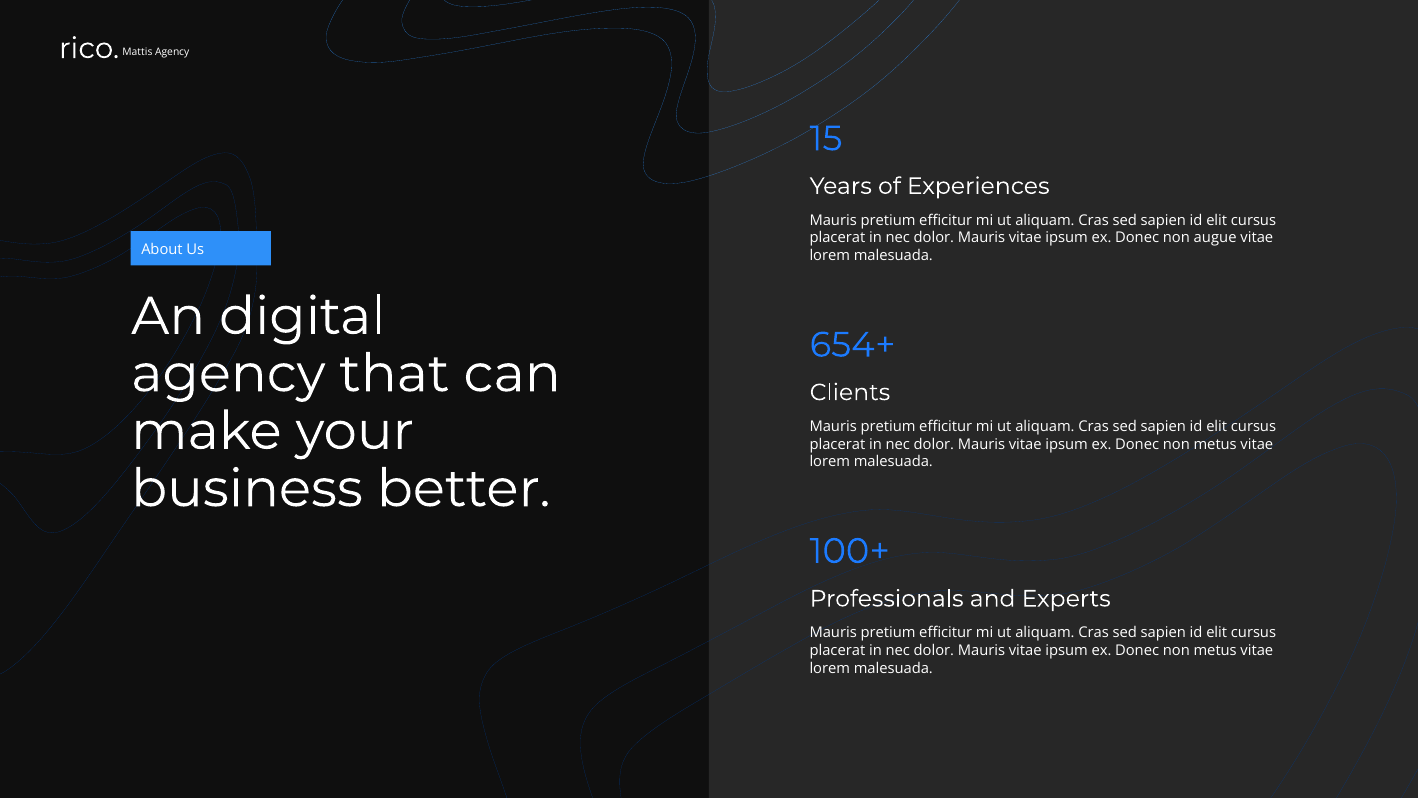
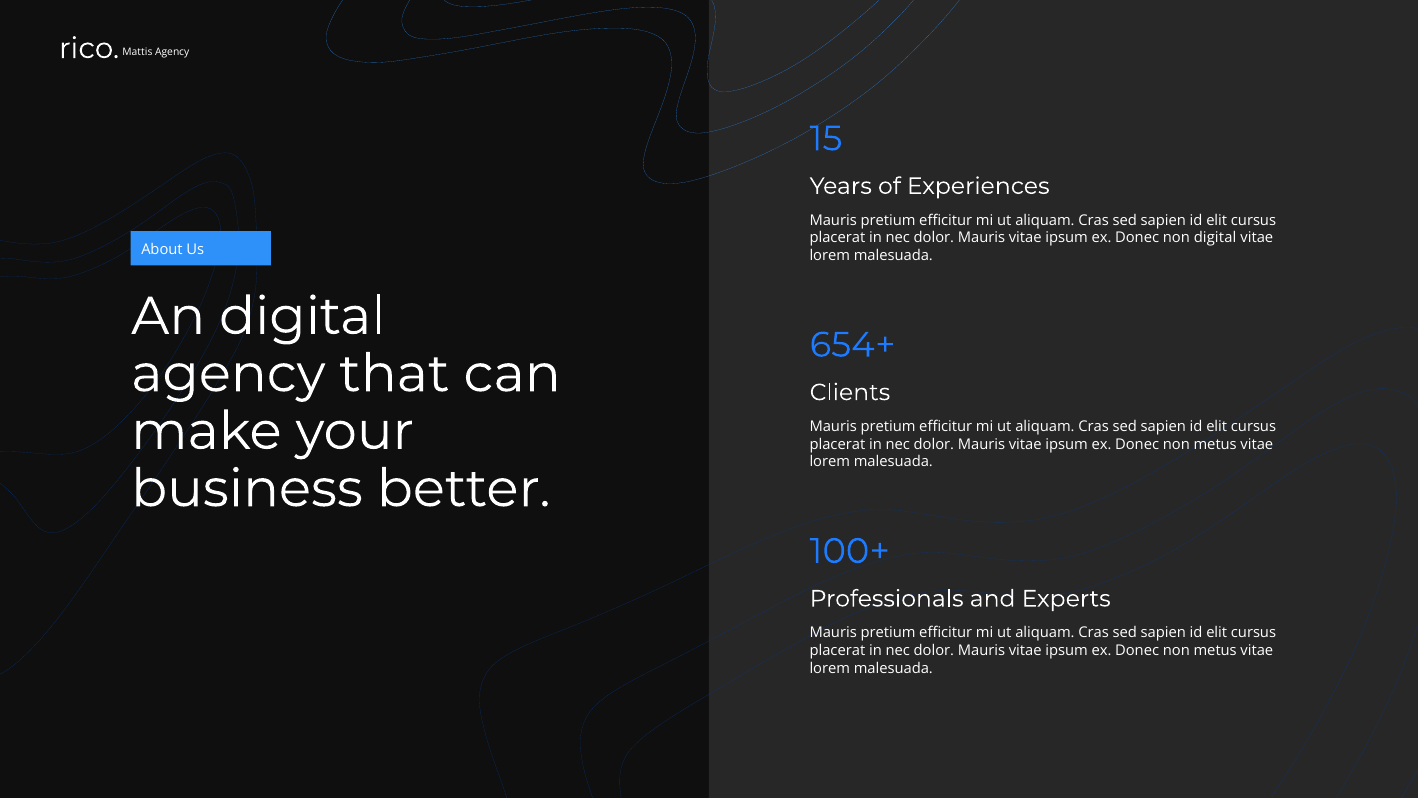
non augue: augue -> digital (1215, 238)
